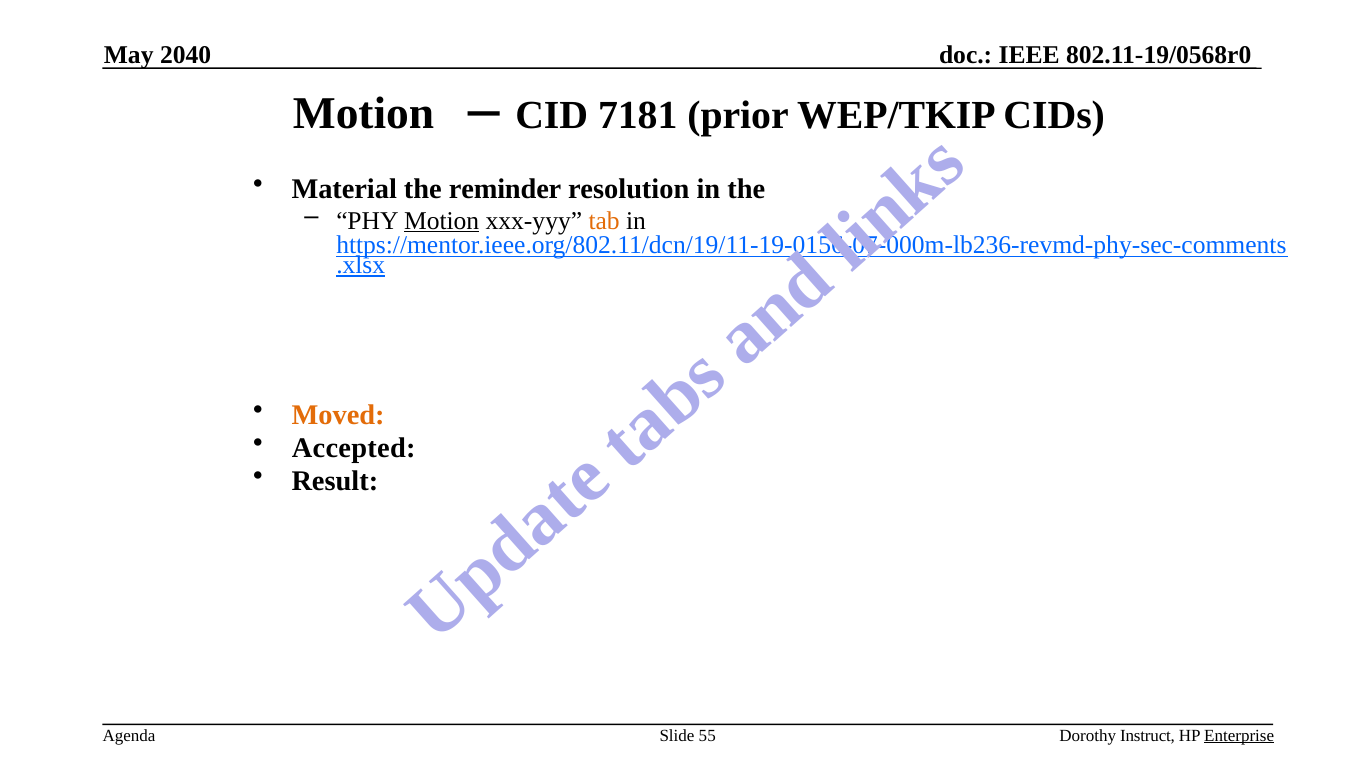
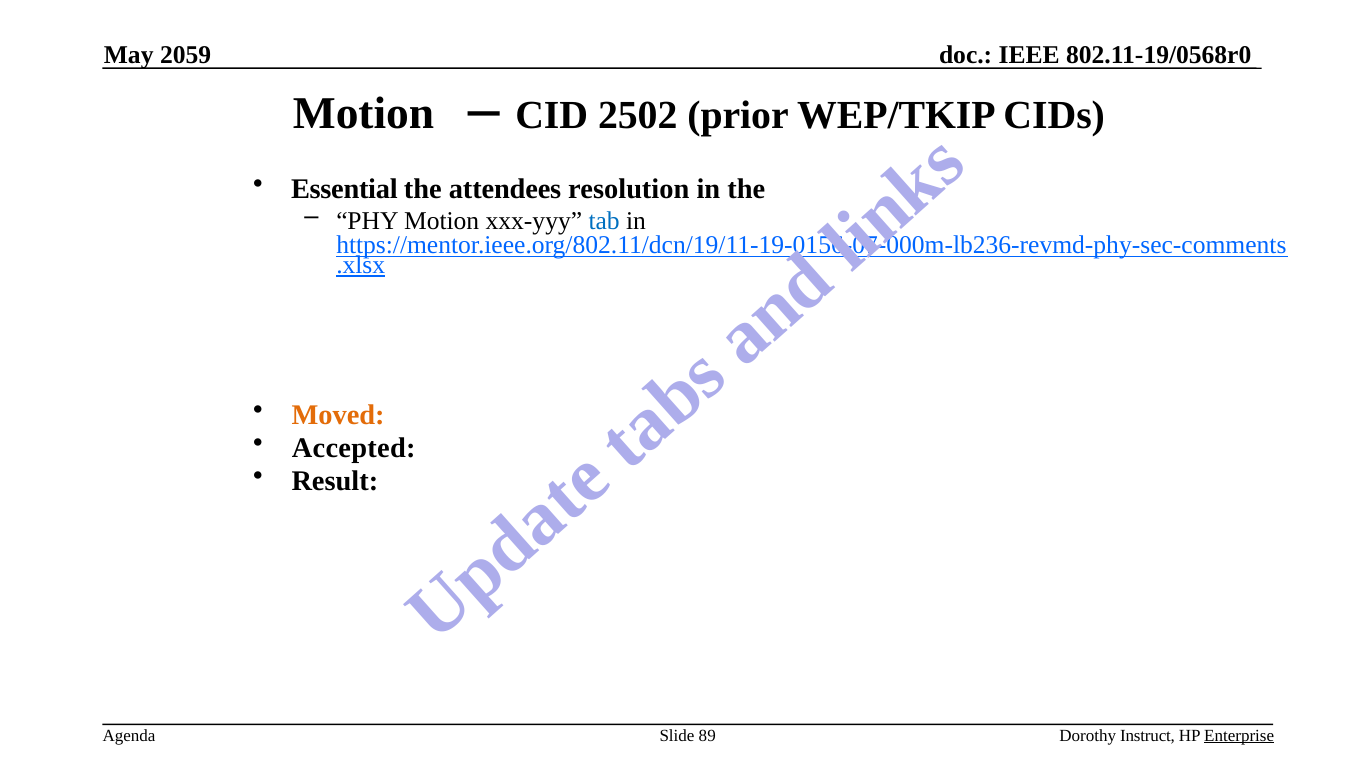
2040: 2040 -> 2059 (186, 55)
7181: 7181 -> 2502 (638, 116)
Material: Material -> Essential (344, 189)
reminder: reminder -> attendees (505, 189)
Motion underline: present -> none (442, 221)
tab colour: orange -> blue (604, 221)
55: 55 -> 89 (707, 736)
